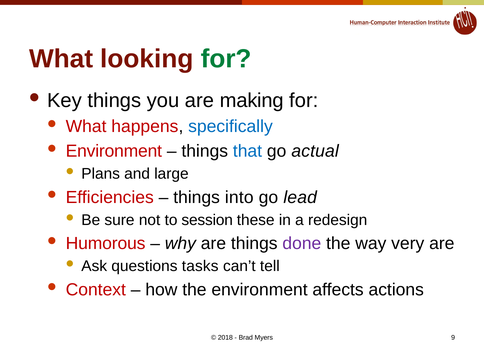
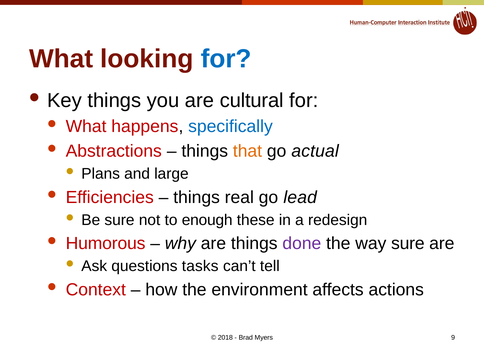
for colour: green -> blue (226, 59)
making: making -> cultural (252, 101)
Environment: Environment -> Abstractions (114, 151)
that colour: blue -> orange (247, 151)
into: into -> real (239, 197)
session: session -> enough (207, 220)
way very: very -> sure (408, 243)
